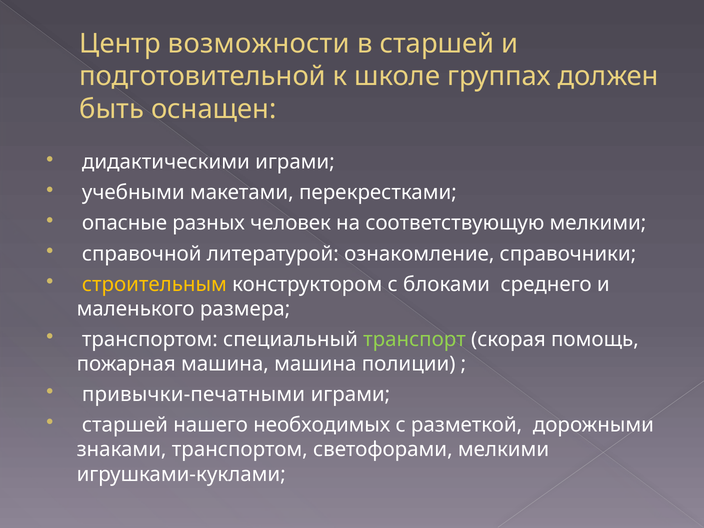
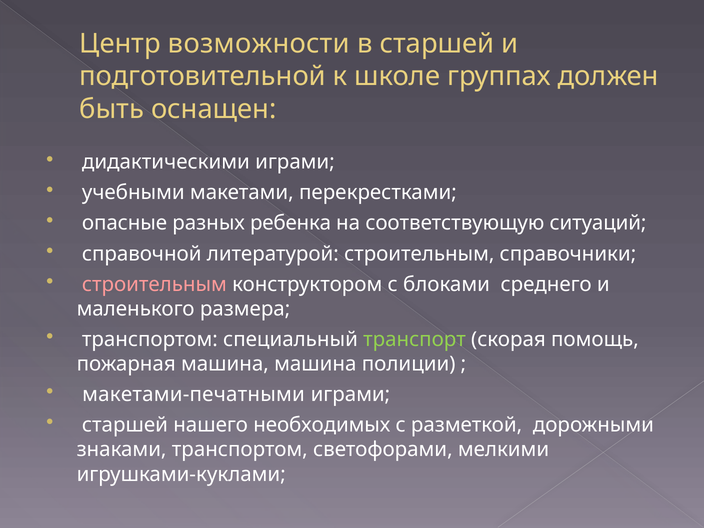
человек: человек -> ребенка (291, 223)
соответствующую мелкими: мелкими -> ситуаций (598, 223)
литературой ознакомление: ознакомление -> строительным (419, 254)
строительным colour: yellow -> pink (154, 284)
привычки-печатными: привычки-печатными -> макетами-печатными (193, 395)
